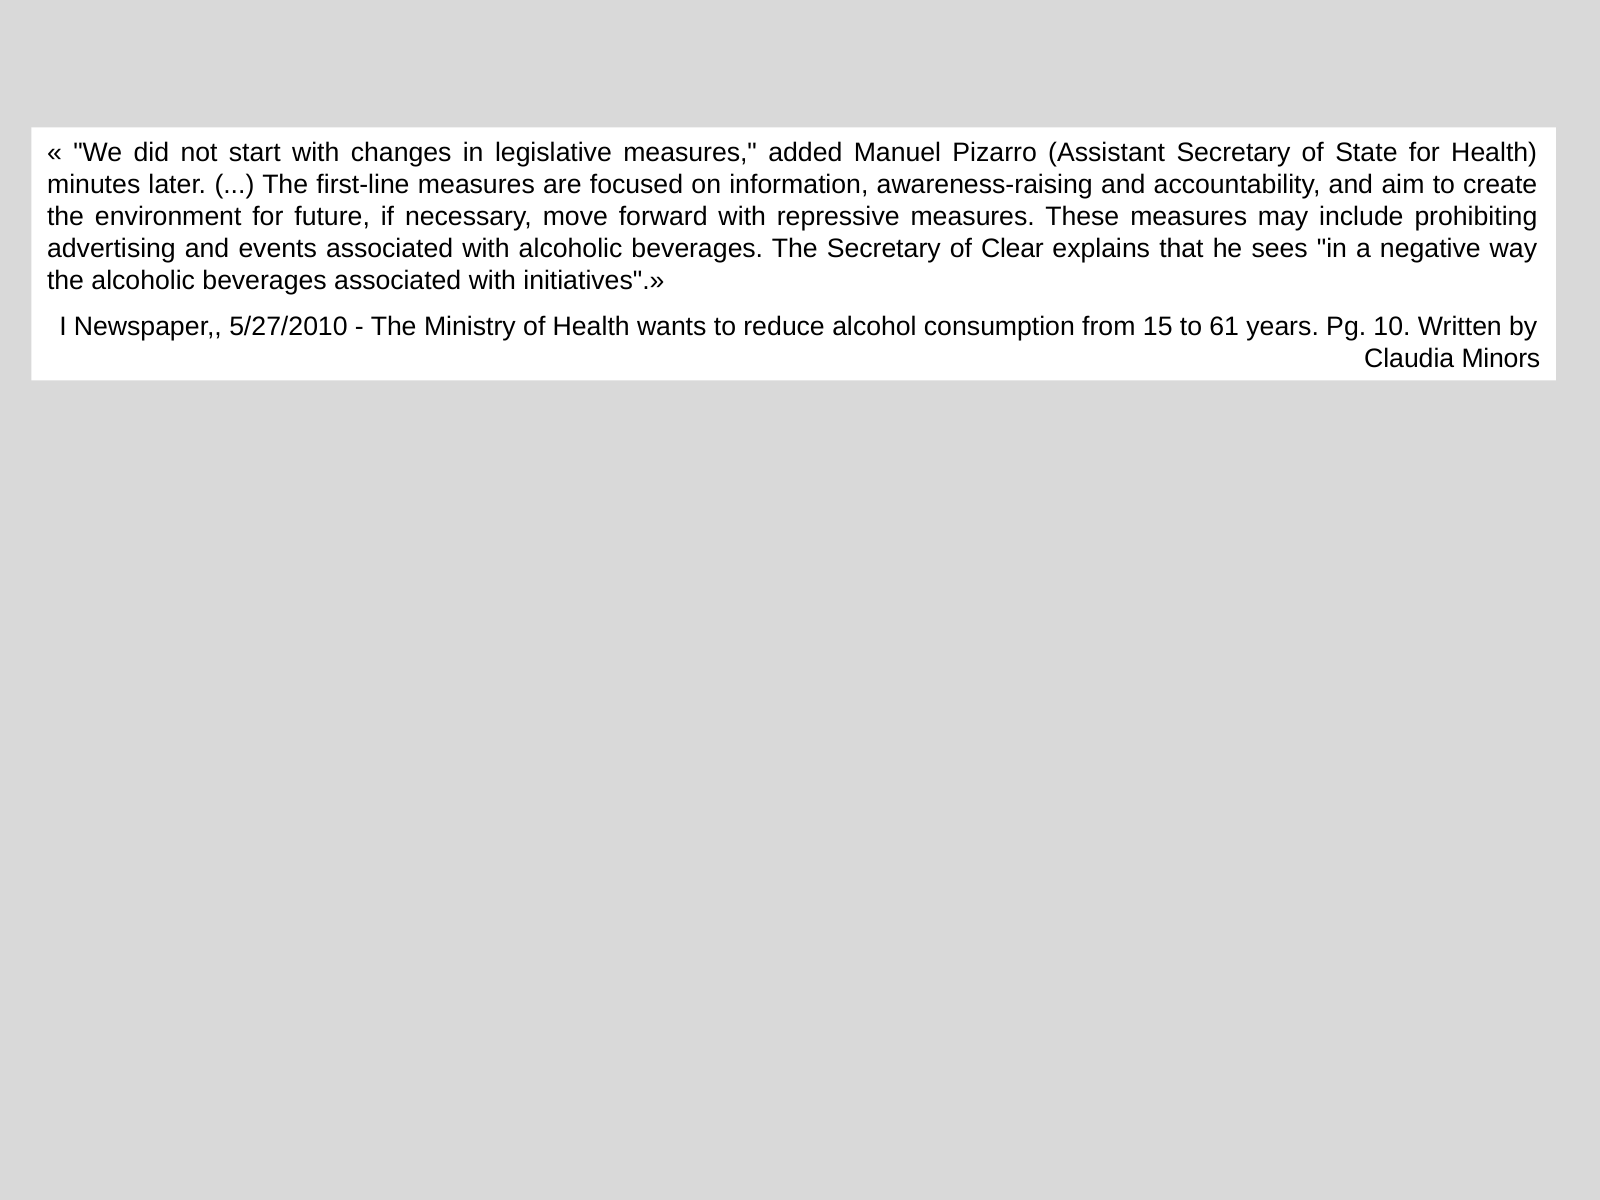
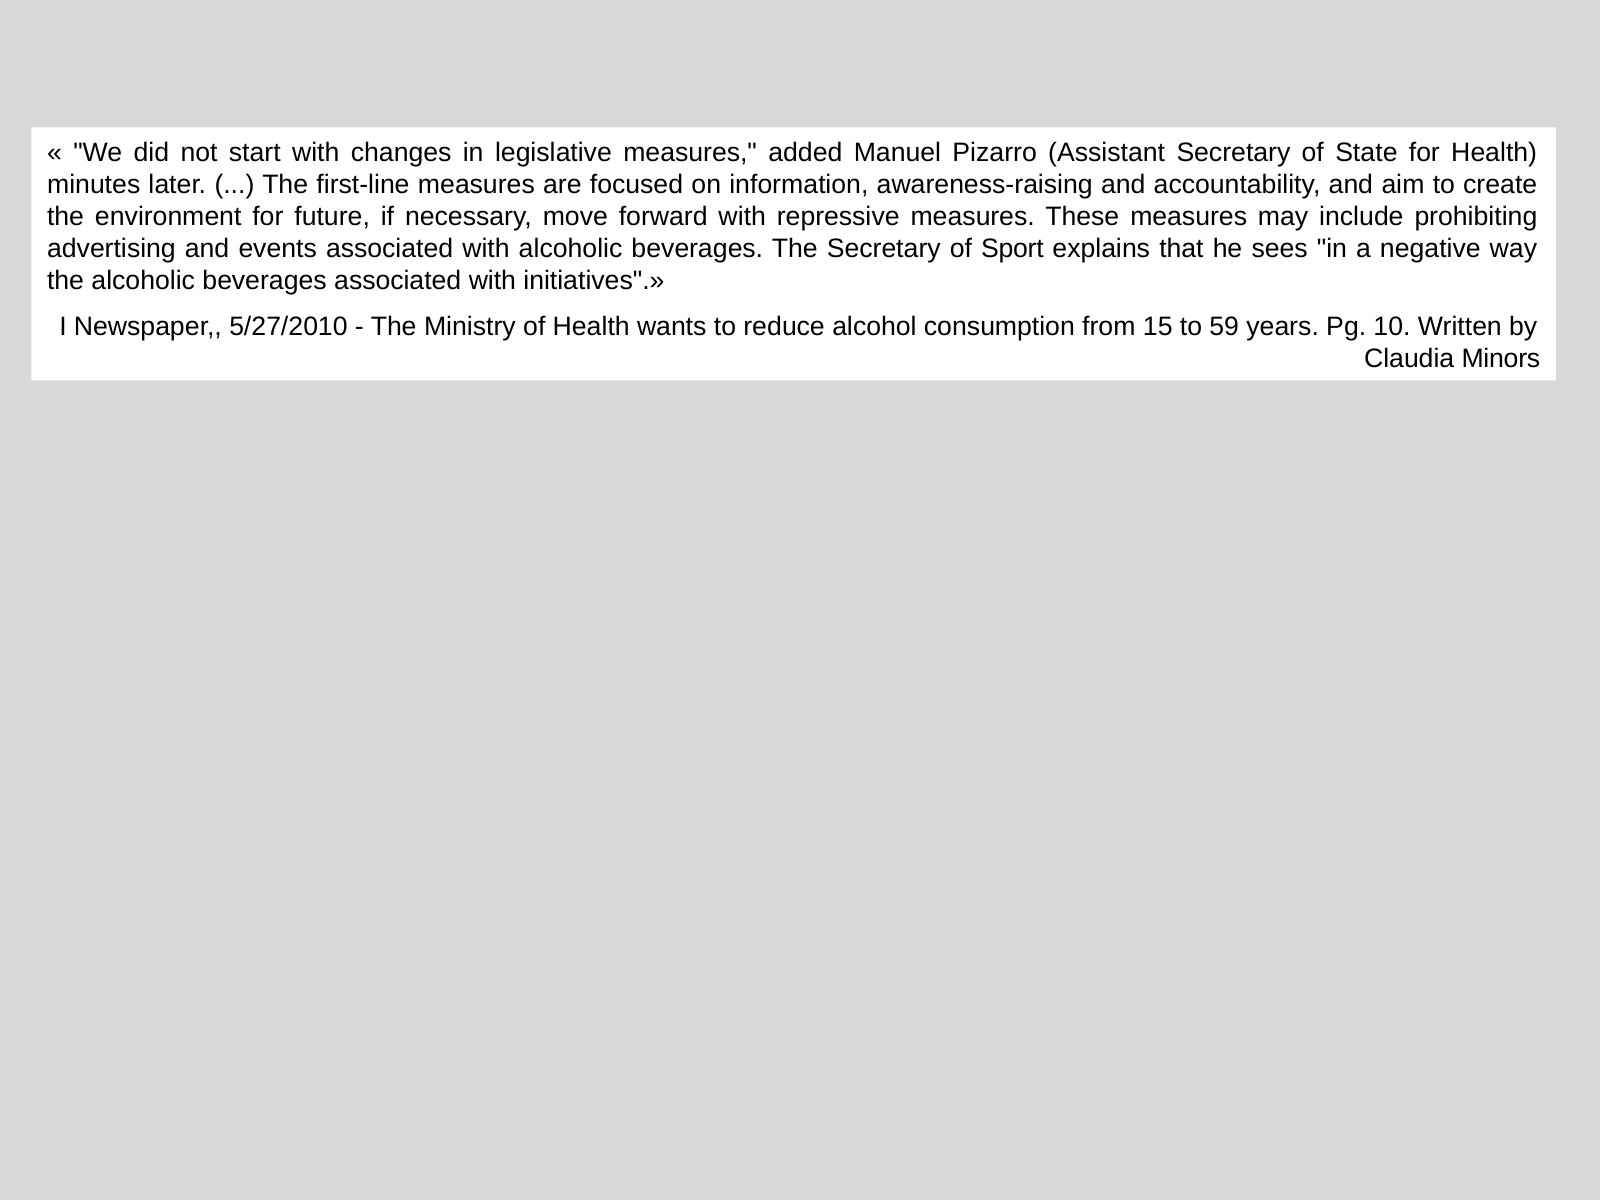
Clear: Clear -> Sport (1012, 249)
61: 61 -> 59 (1224, 326)
